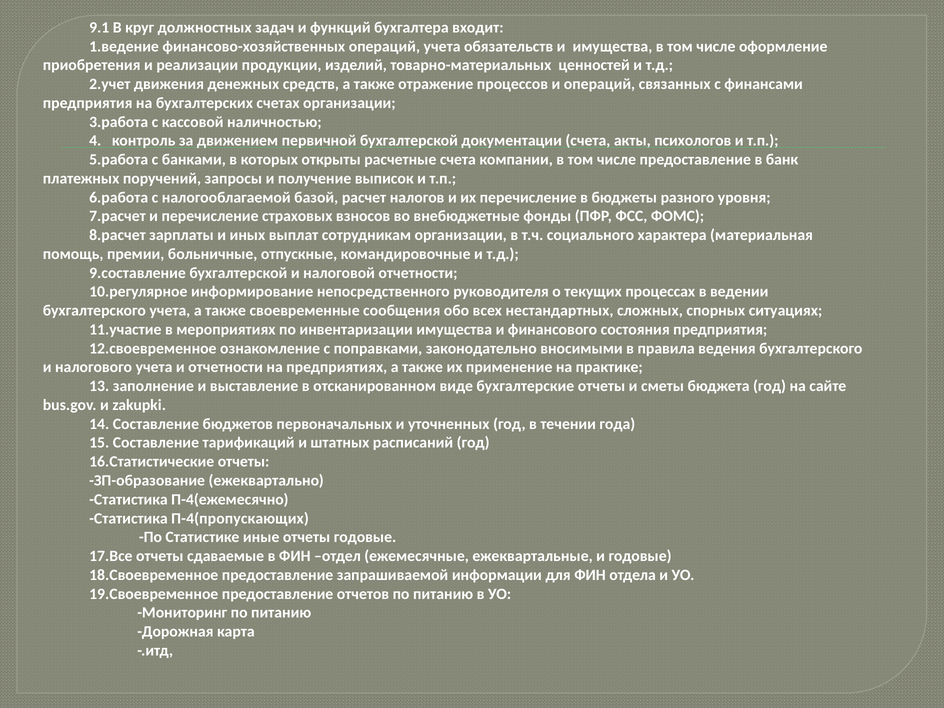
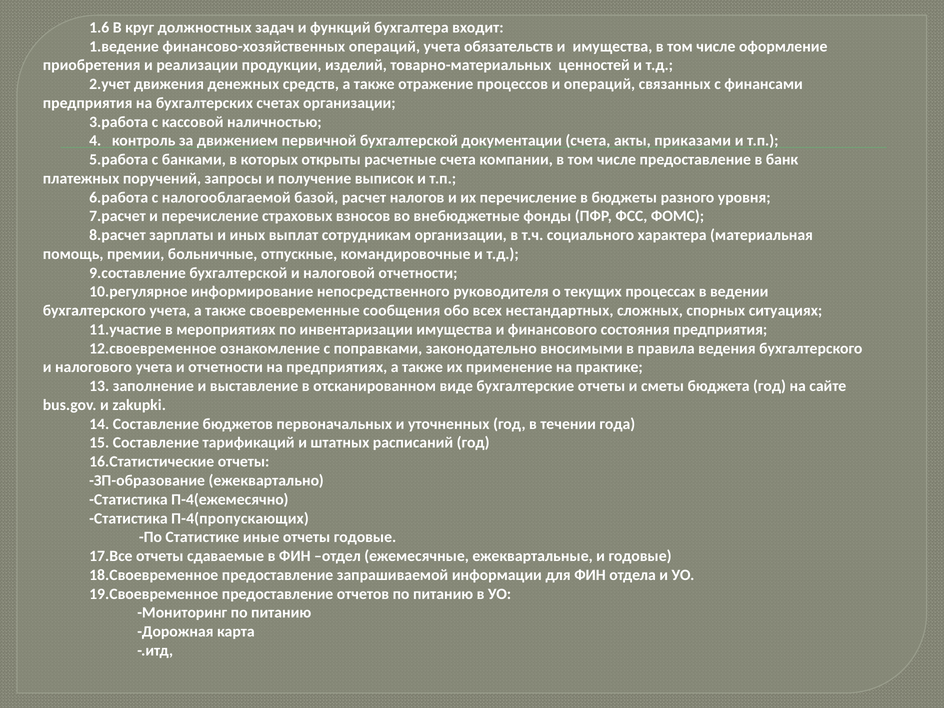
9.1: 9.1 -> 1.6 (99, 27)
психологов: психологов -> приказами (693, 141)
